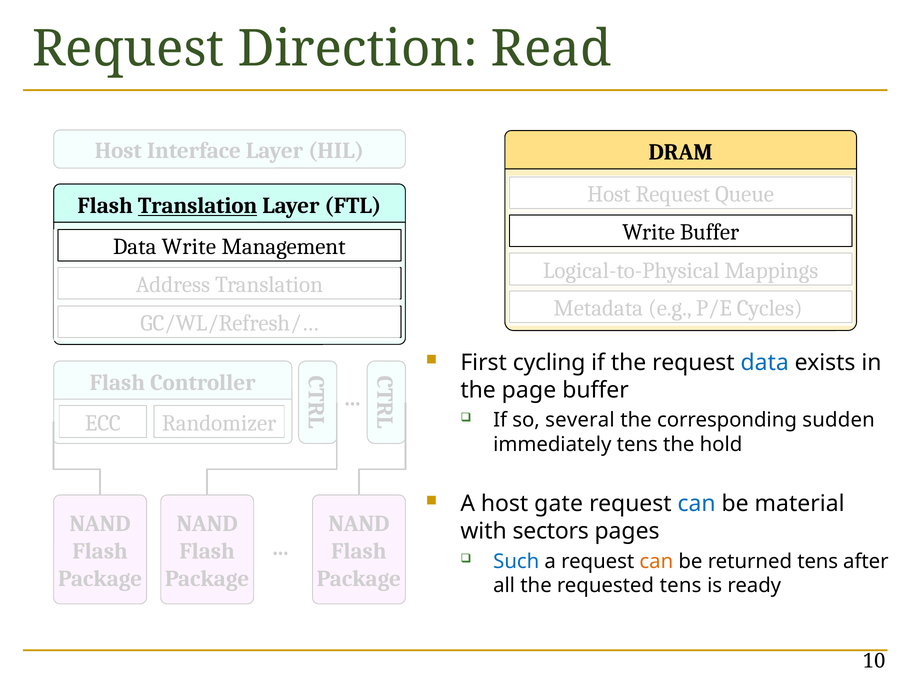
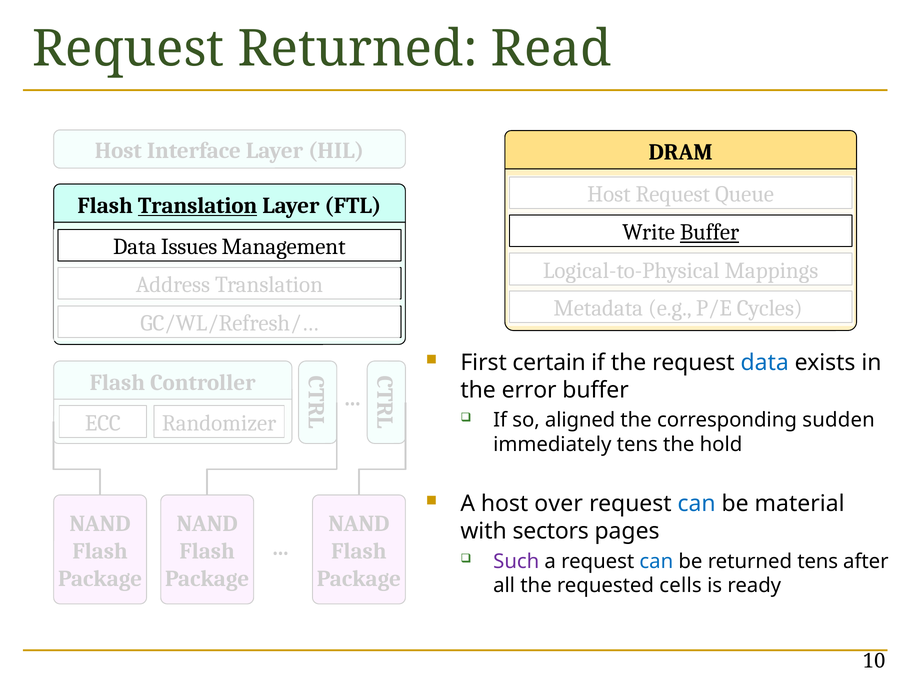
Request Direction: Direction -> Returned (358, 49)
Buffer underline: none -> present (710, 233)
Data Write: Write -> Issues (189, 247)
cycling: cycling -> certain (549, 363)
page: page -> error (529, 391)
several: several -> aligned (580, 420)
gate: gate -> over (559, 504)
Such colour: blue -> purple (516, 562)
can colour: orange -> blue (656, 562)
requested tens: tens -> cells (681, 586)
